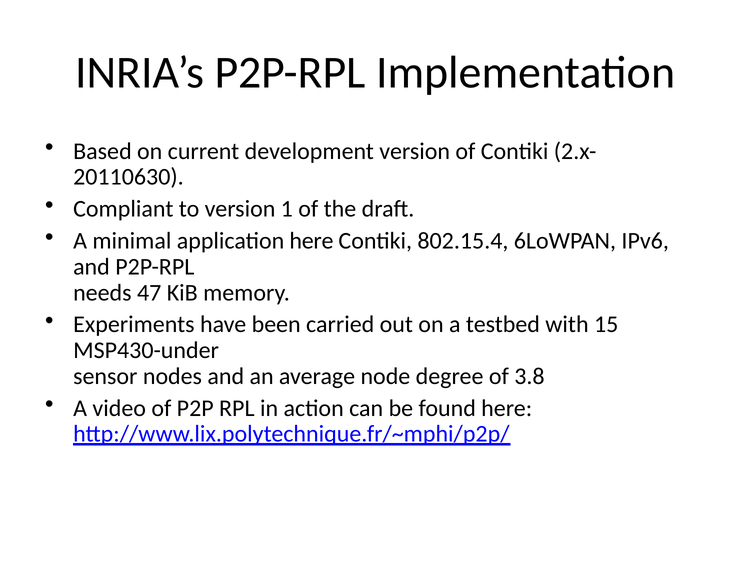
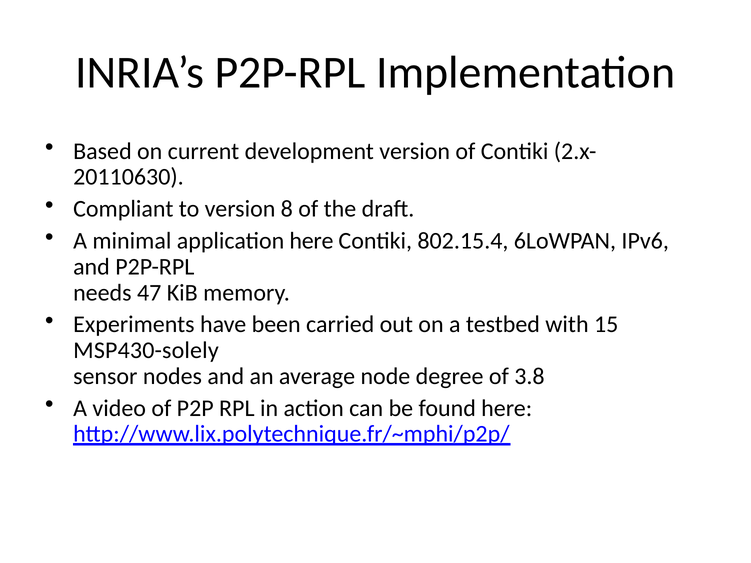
1: 1 -> 8 (287, 209)
MSP430-under: MSP430-under -> MSP430-solely (146, 351)
